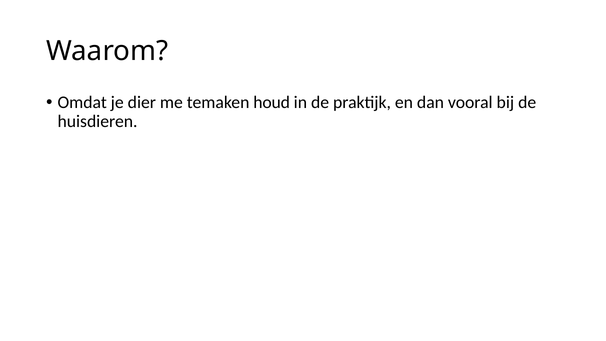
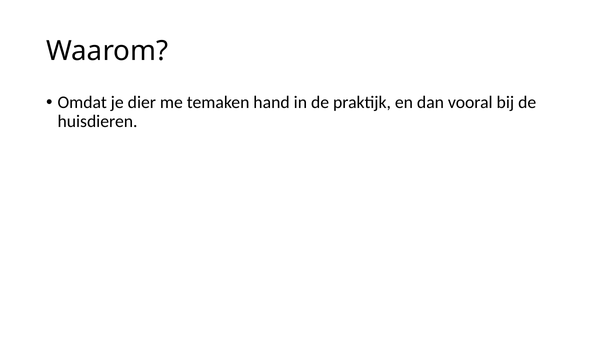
houd: houd -> hand (272, 102)
